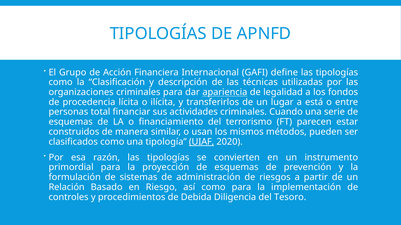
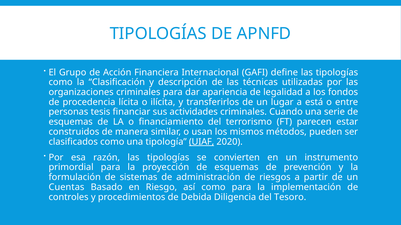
apariencia underline: present -> none (225, 92)
total: total -> tesis (100, 112)
Relación: Relación -> Cuentas (67, 188)
